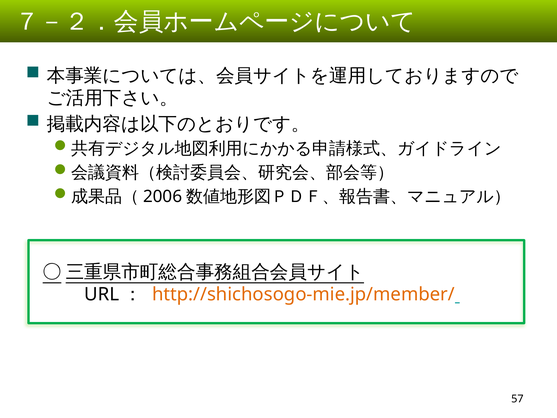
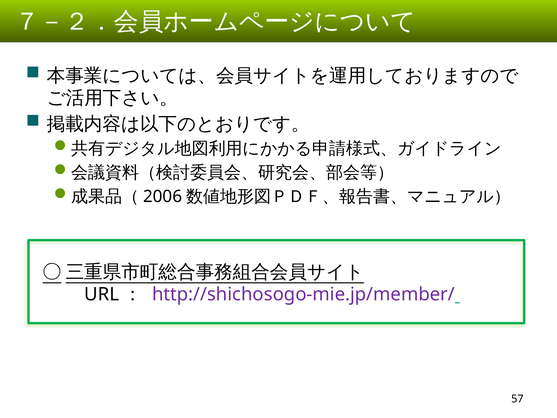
http://shichosogo-mie.jp/member/ colour: orange -> purple (303, 294)
